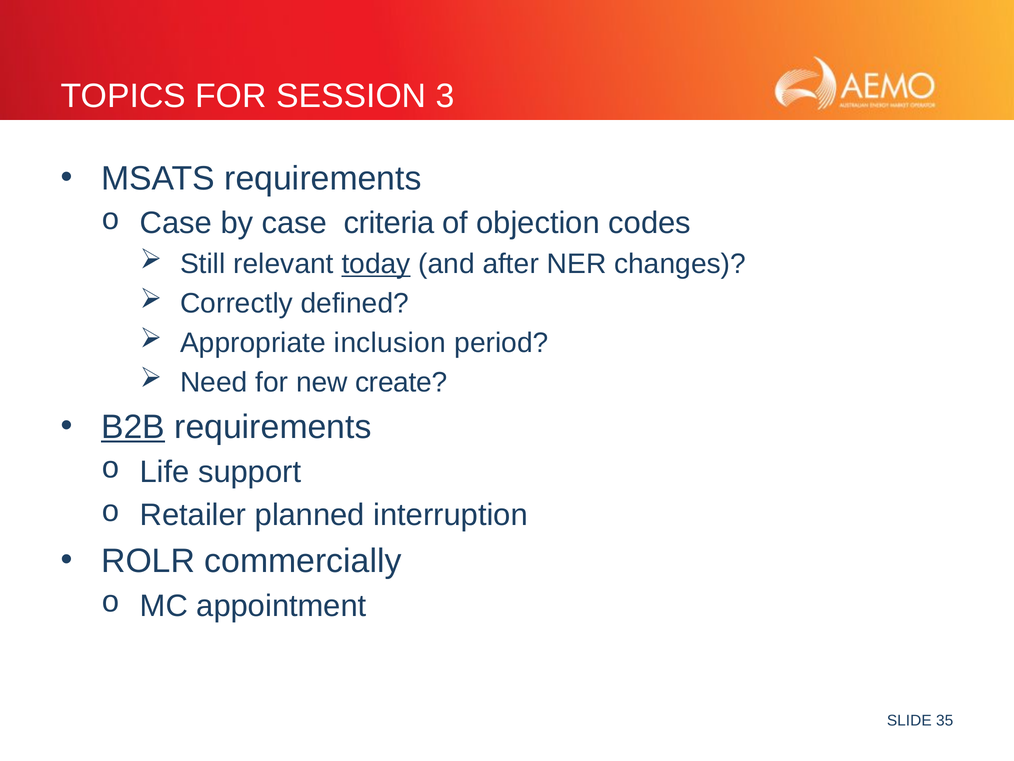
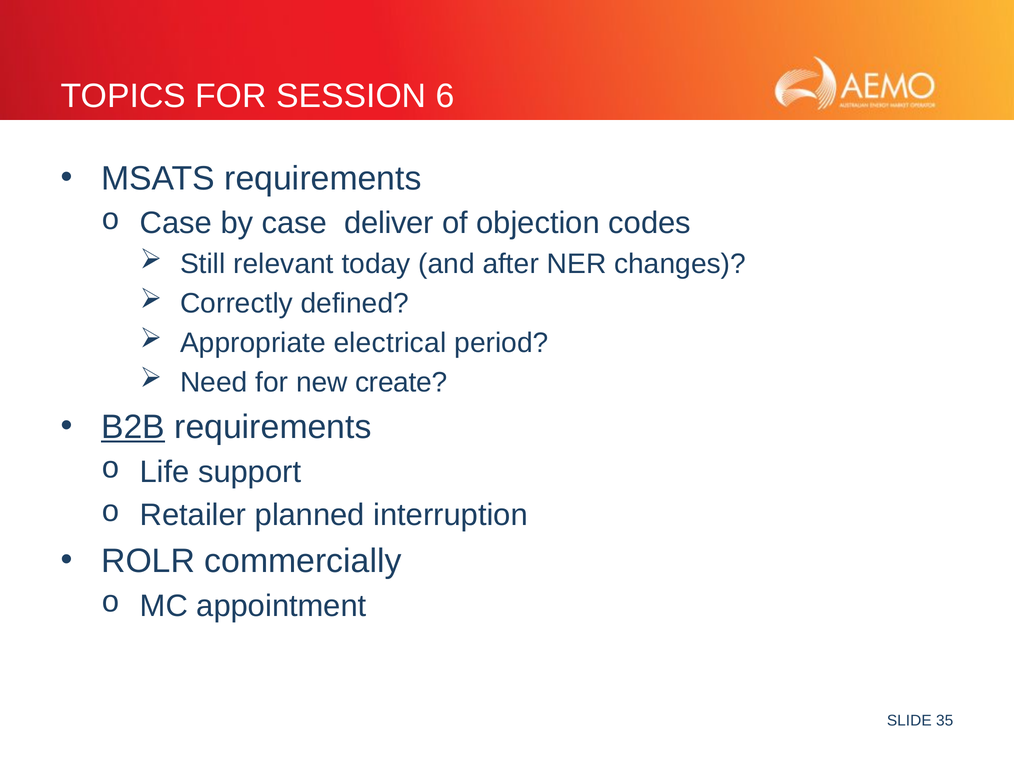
3: 3 -> 6 (445, 96)
criteria: criteria -> deliver (389, 223)
today underline: present -> none (376, 264)
inclusion: inclusion -> electrical (390, 343)
